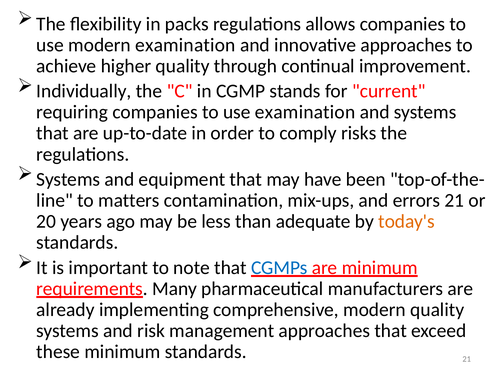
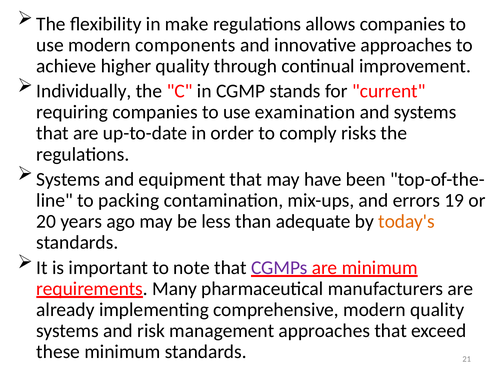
packs: packs -> make (187, 24)
modern examination: examination -> components (185, 45)
matters: matters -> packing (129, 200)
errors 21: 21 -> 19 (454, 200)
CGMPs colour: blue -> purple (279, 267)
